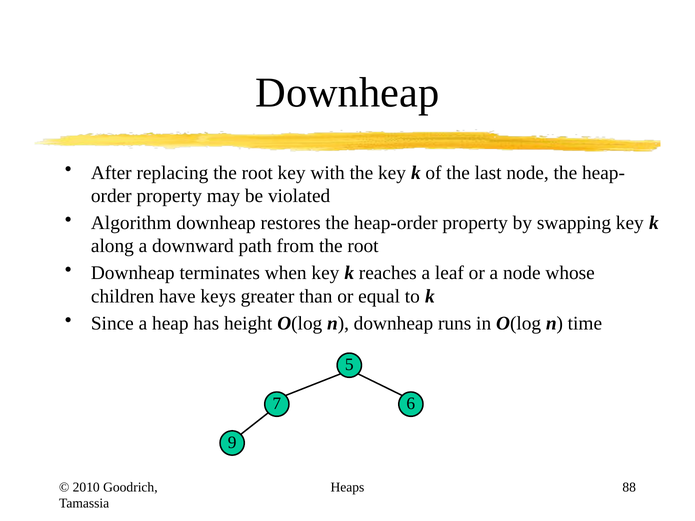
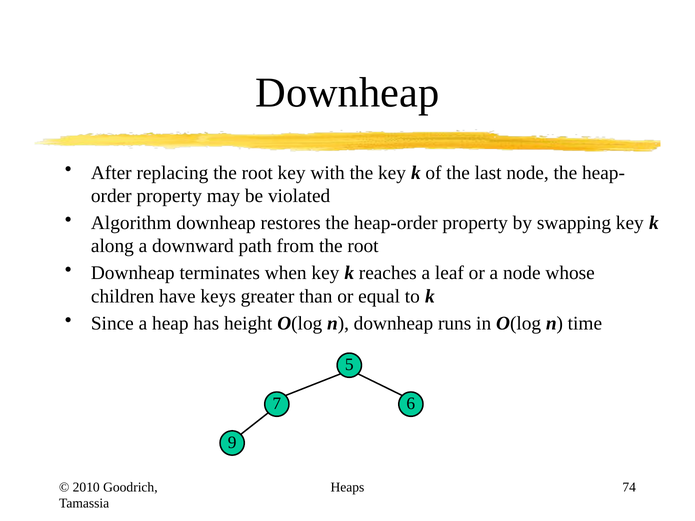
88: 88 -> 74 (629, 487)
